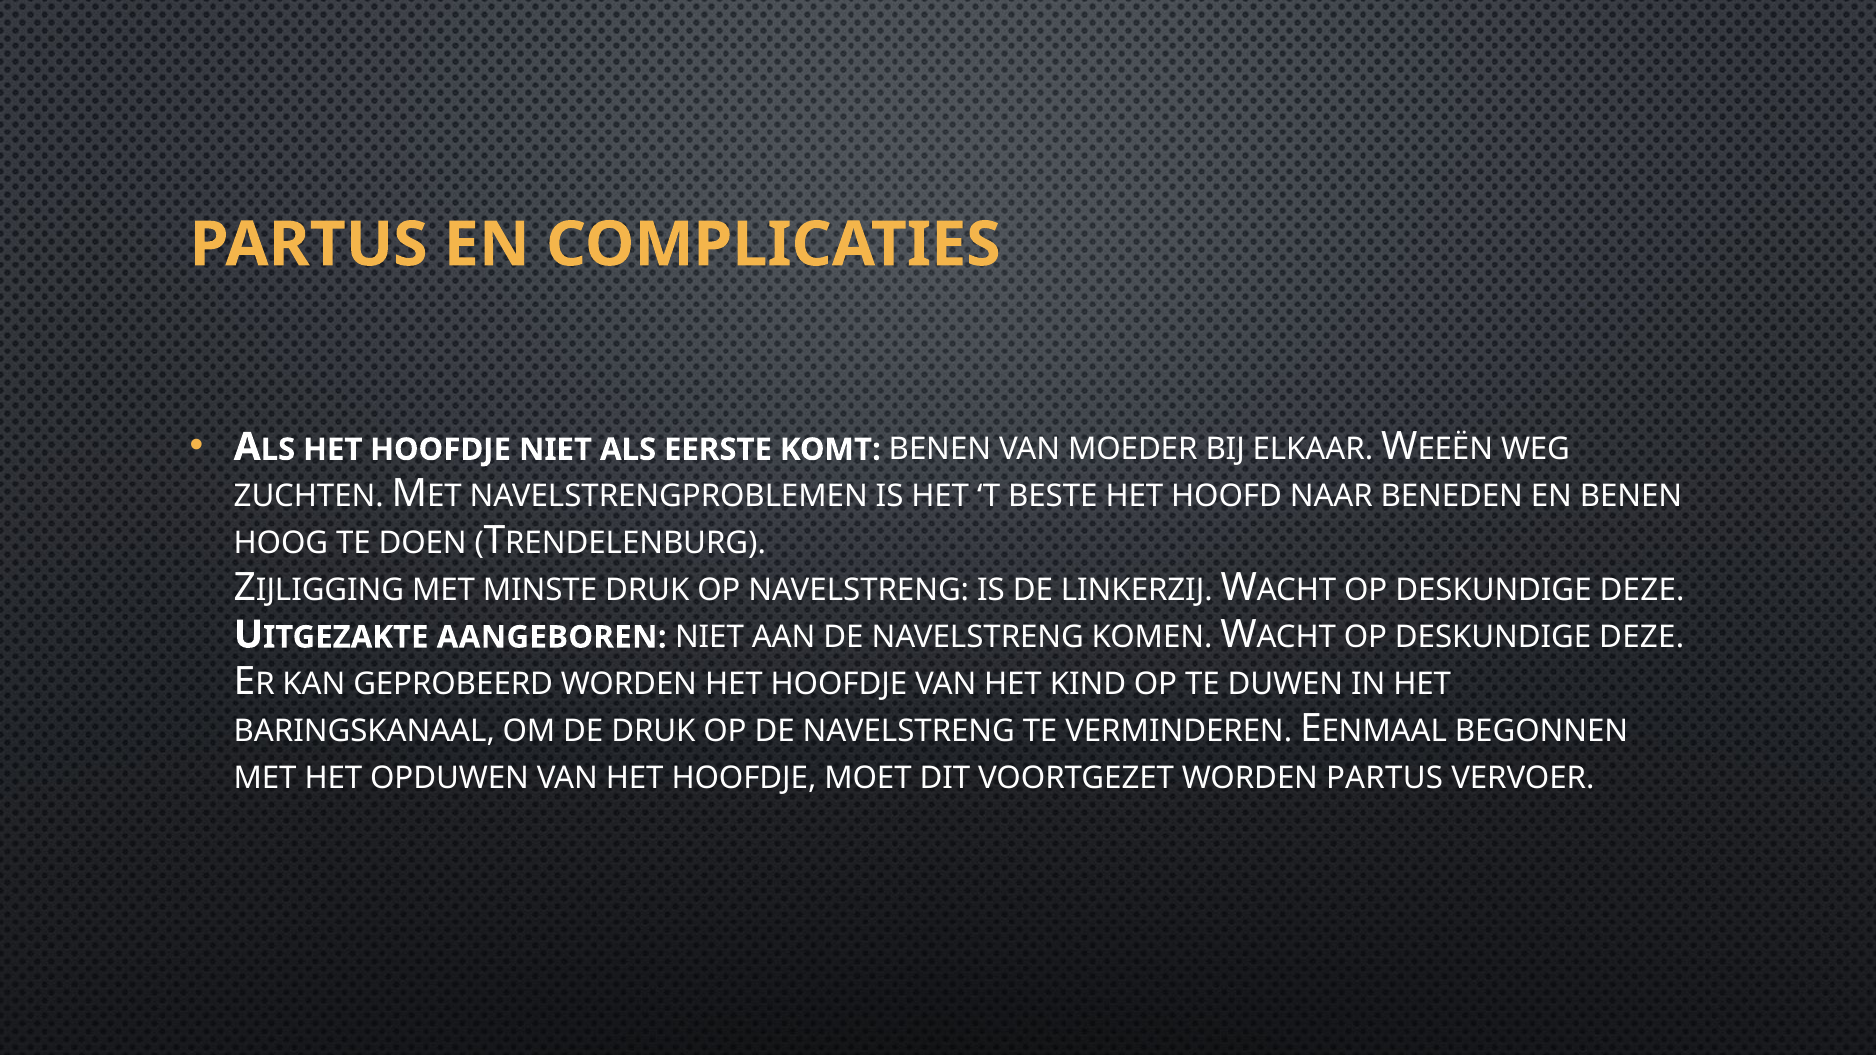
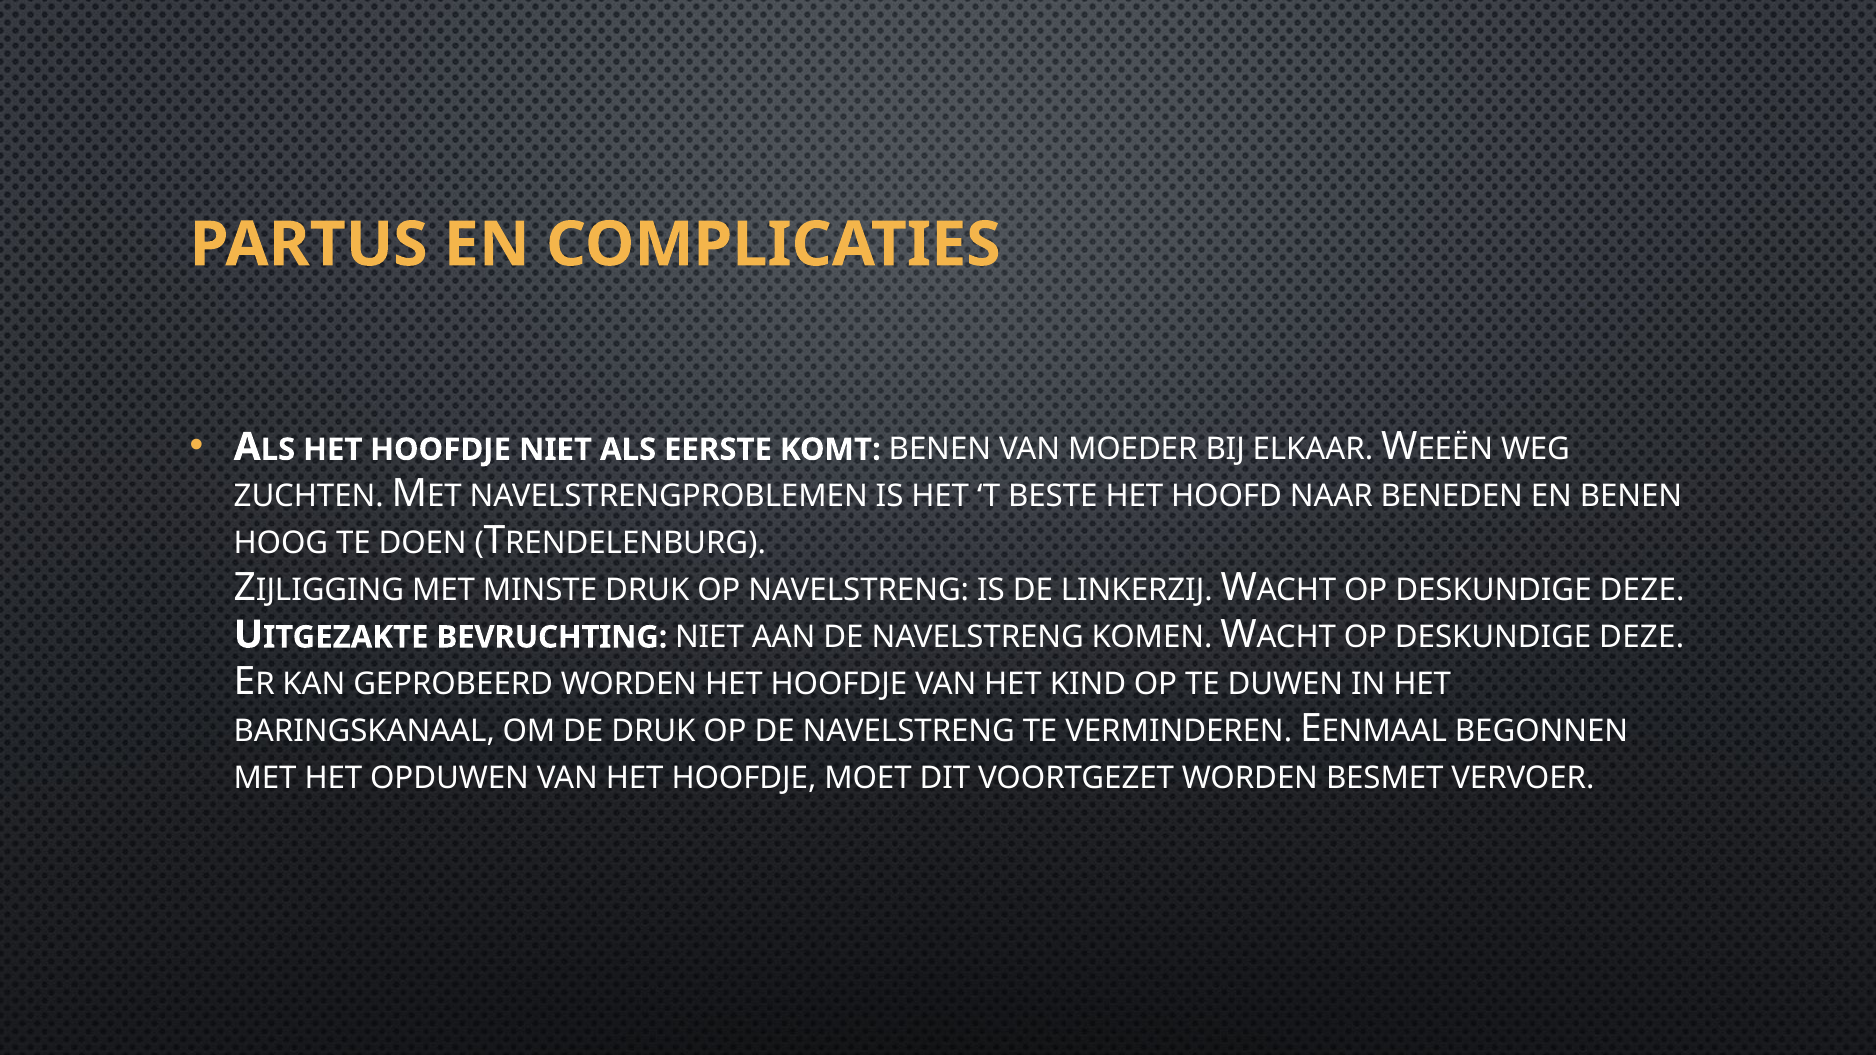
AANGEBOREN: AANGEBOREN -> BEVRUCHTING (552, 637)
WORDEN PARTUS: PARTUS -> BESMET (1385, 778)
